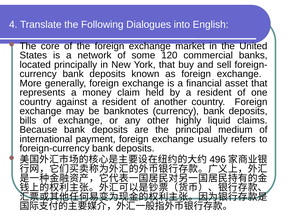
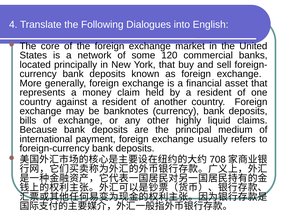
496: 496 -> 708 (218, 159)
